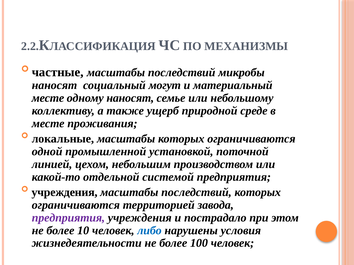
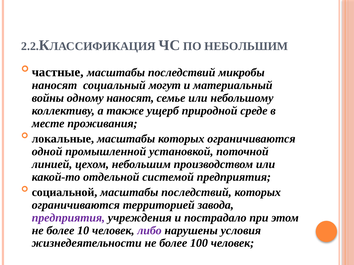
ПО МЕХАНИЗМЫ: МЕХАНИЗМЫ -> НЕБОЛЬШИМ (246, 46)
месте: месте -> войны (48, 98)
учреждения: учреждения -> социальной (65, 193)
либо colour: blue -> purple (149, 231)
